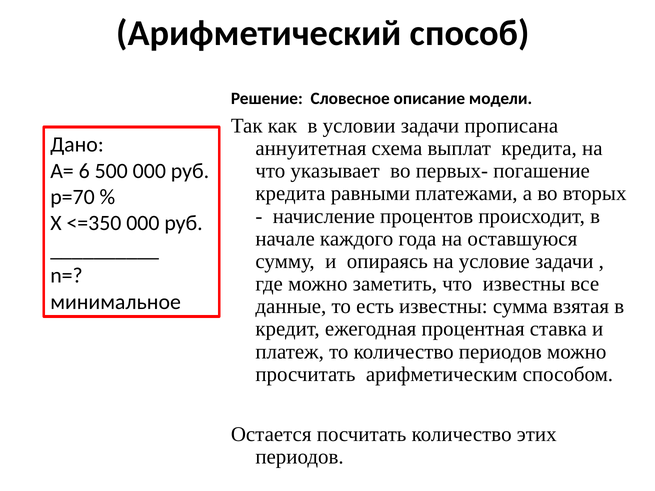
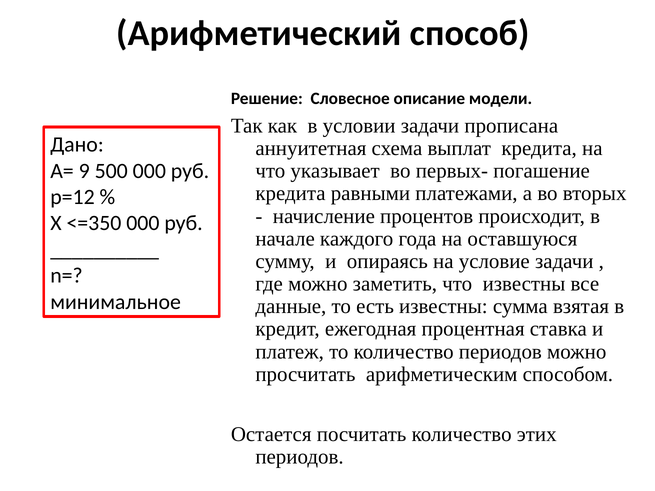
6: 6 -> 9 (84, 171)
р=70: р=70 -> р=12 (72, 197)
